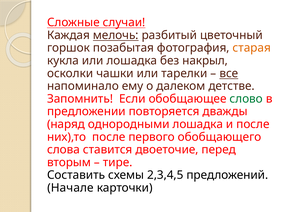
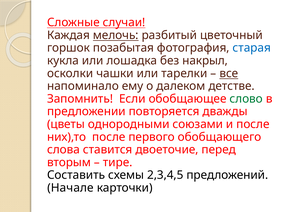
старая colour: orange -> blue (252, 48)
наряд: наряд -> цветы (66, 124)
однородными лошадка: лошадка -> союзами (198, 124)
